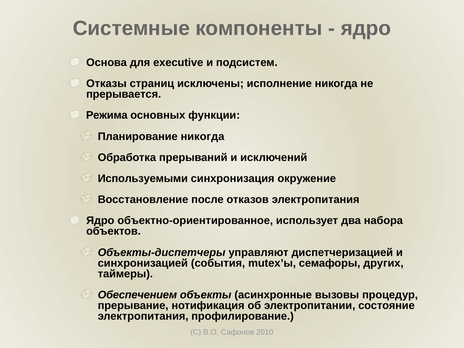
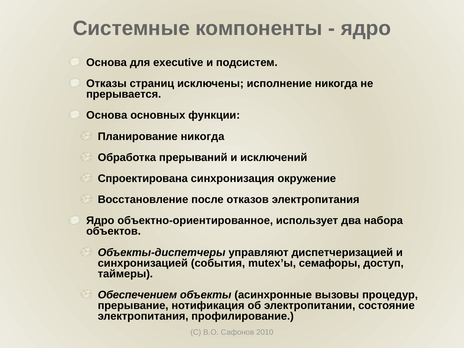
Режима: Режима -> Основа (107, 115)
Используемыми: Используемыми -> Спроектирована (143, 179)
других: других -> доступ (383, 263)
